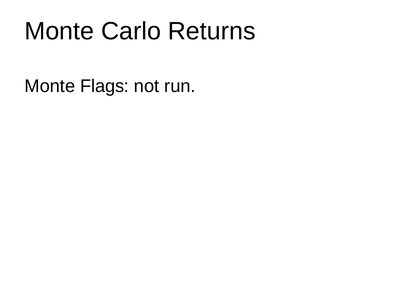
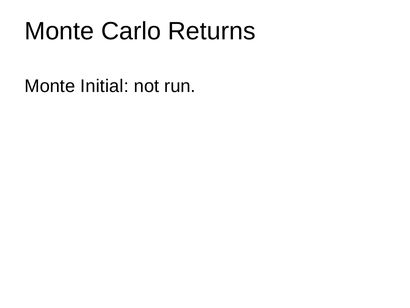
Flags: Flags -> Initial (104, 86)
